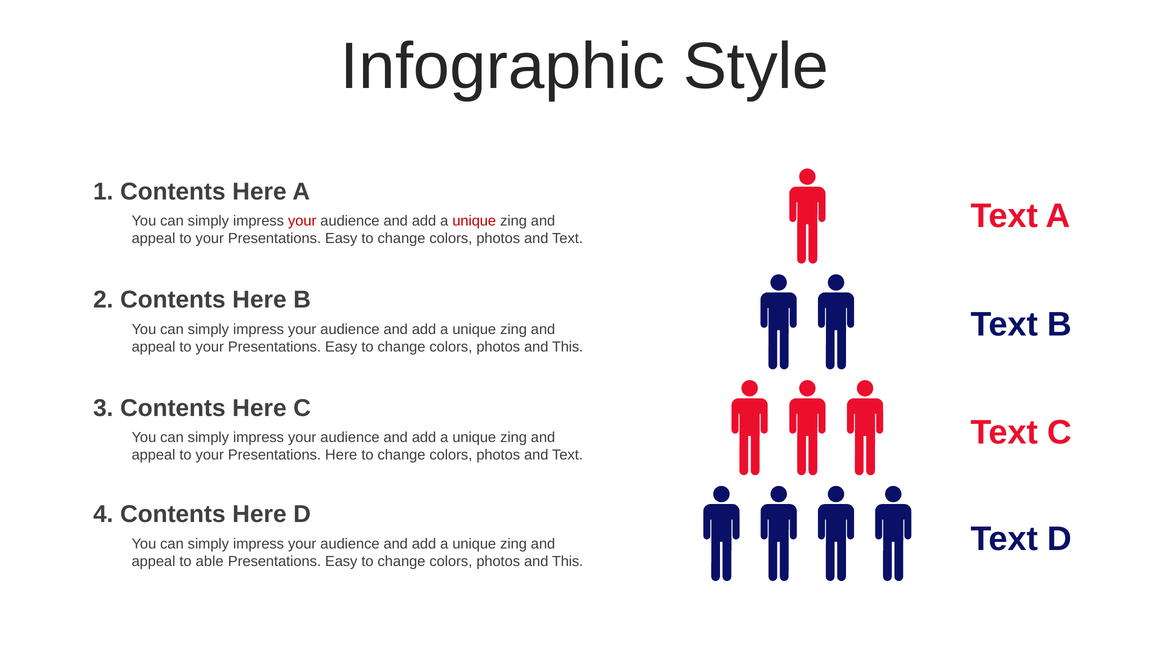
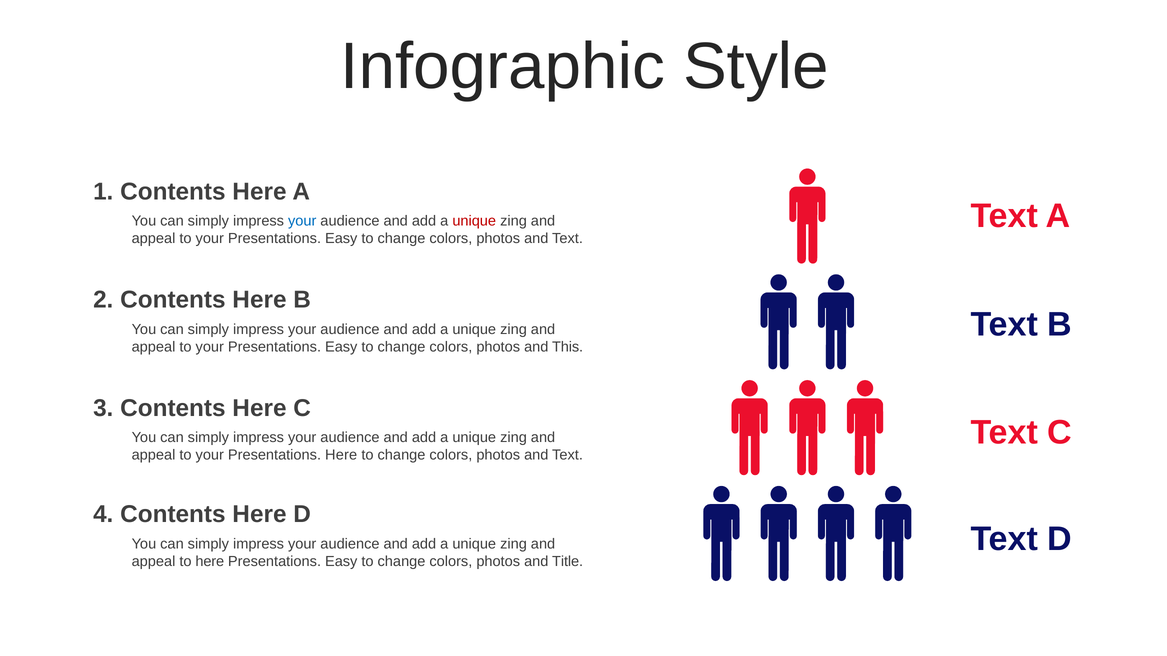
your colour: red -> blue (302, 221)
to able: able -> here (210, 562)
This: This -> Title (568, 562)
